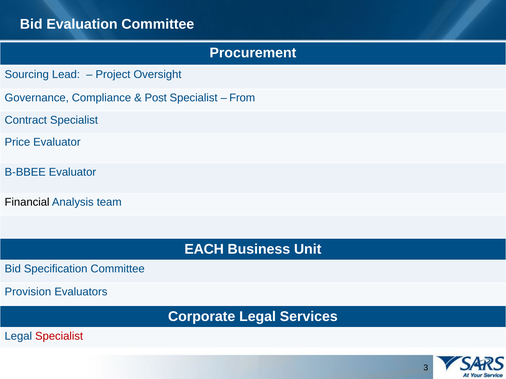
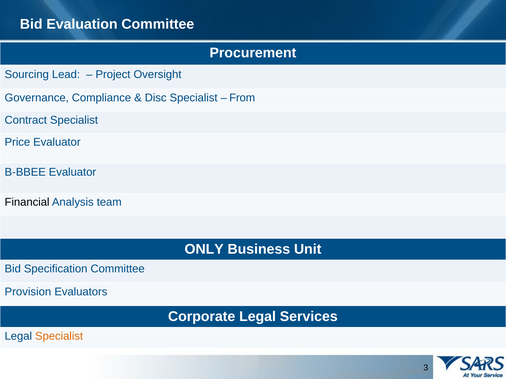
Post: Post -> Disc (156, 98)
EACH: EACH -> ONLY (204, 249)
Specialist colour: red -> orange (59, 337)
